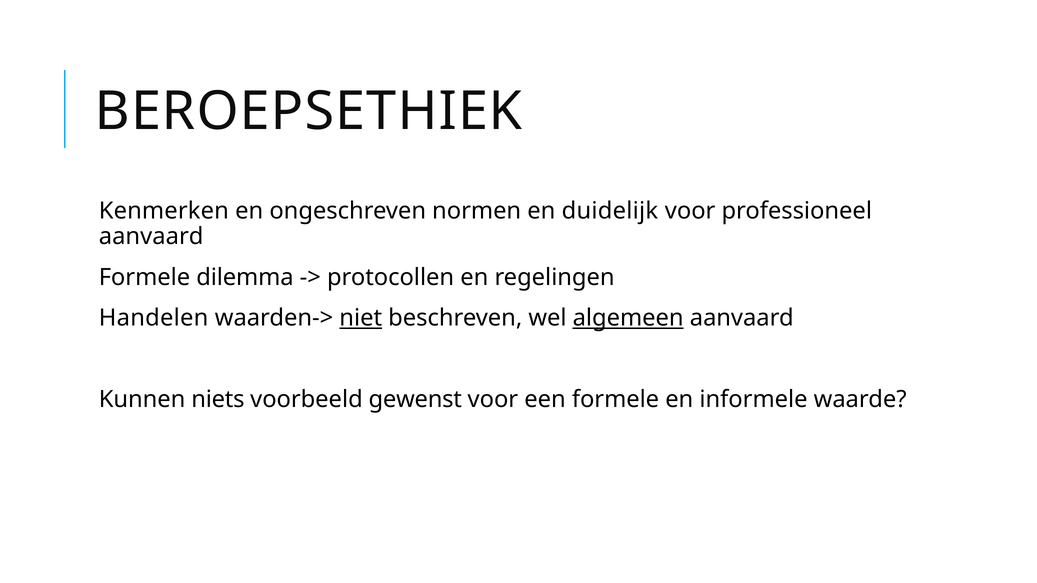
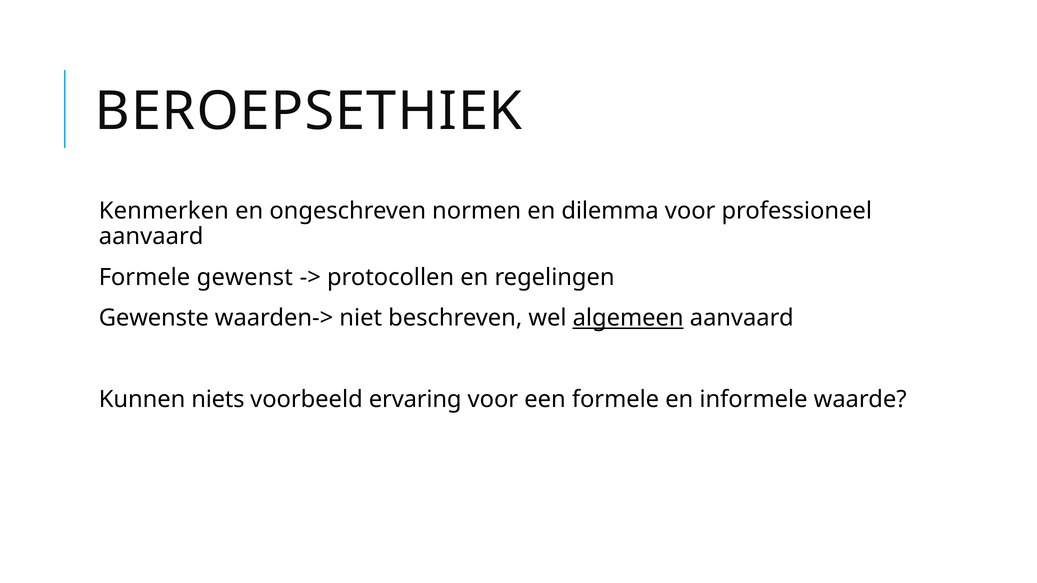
duidelijk: duidelijk -> dilemma (610, 211)
dilemma: dilemma -> gewenst (245, 277)
Handelen: Handelen -> Gewenste (154, 318)
niet underline: present -> none (361, 318)
gewenst: gewenst -> ervaring (415, 400)
